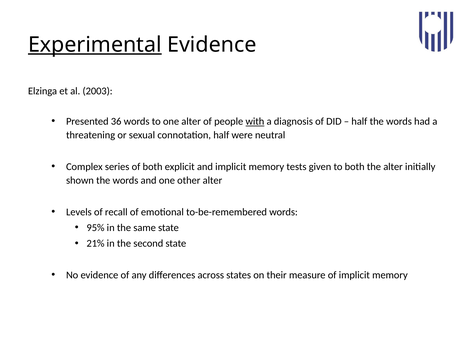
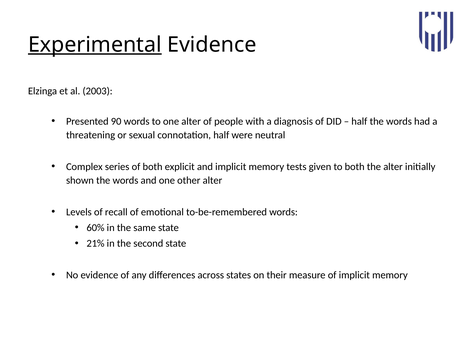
36: 36 -> 90 (116, 121)
with underline: present -> none (255, 121)
95%: 95% -> 60% (96, 228)
